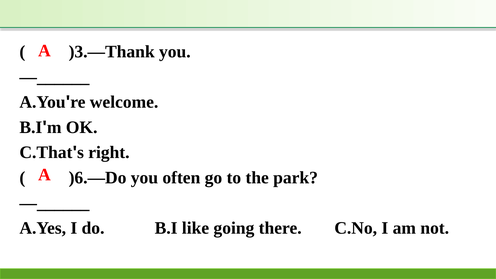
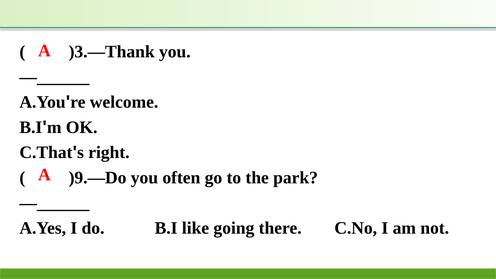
)6.—Do: )6.—Do -> )9.—Do (98, 178)
